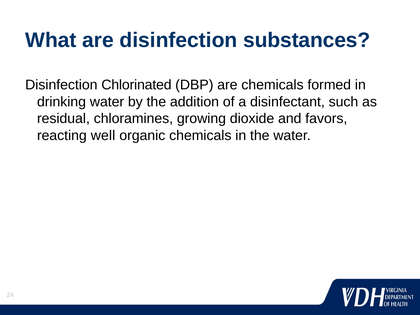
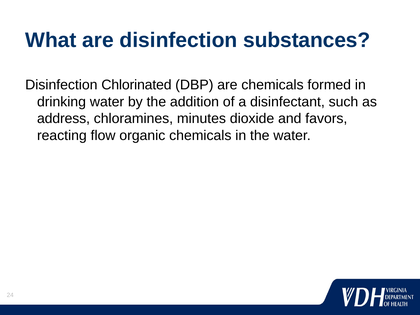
residual: residual -> address (63, 119)
growing: growing -> minutes (201, 119)
well: well -> flow (103, 135)
